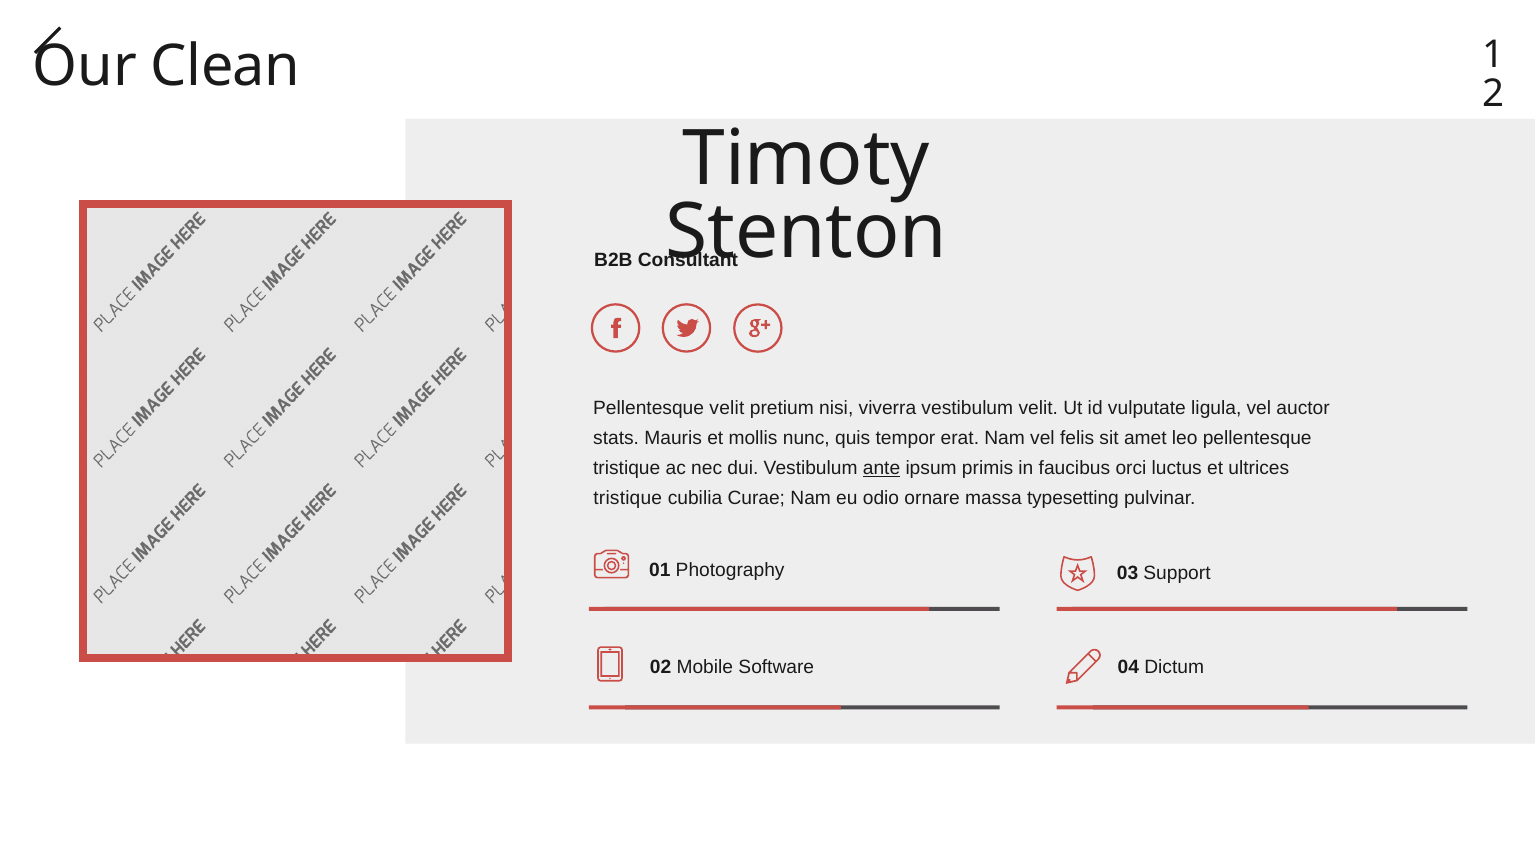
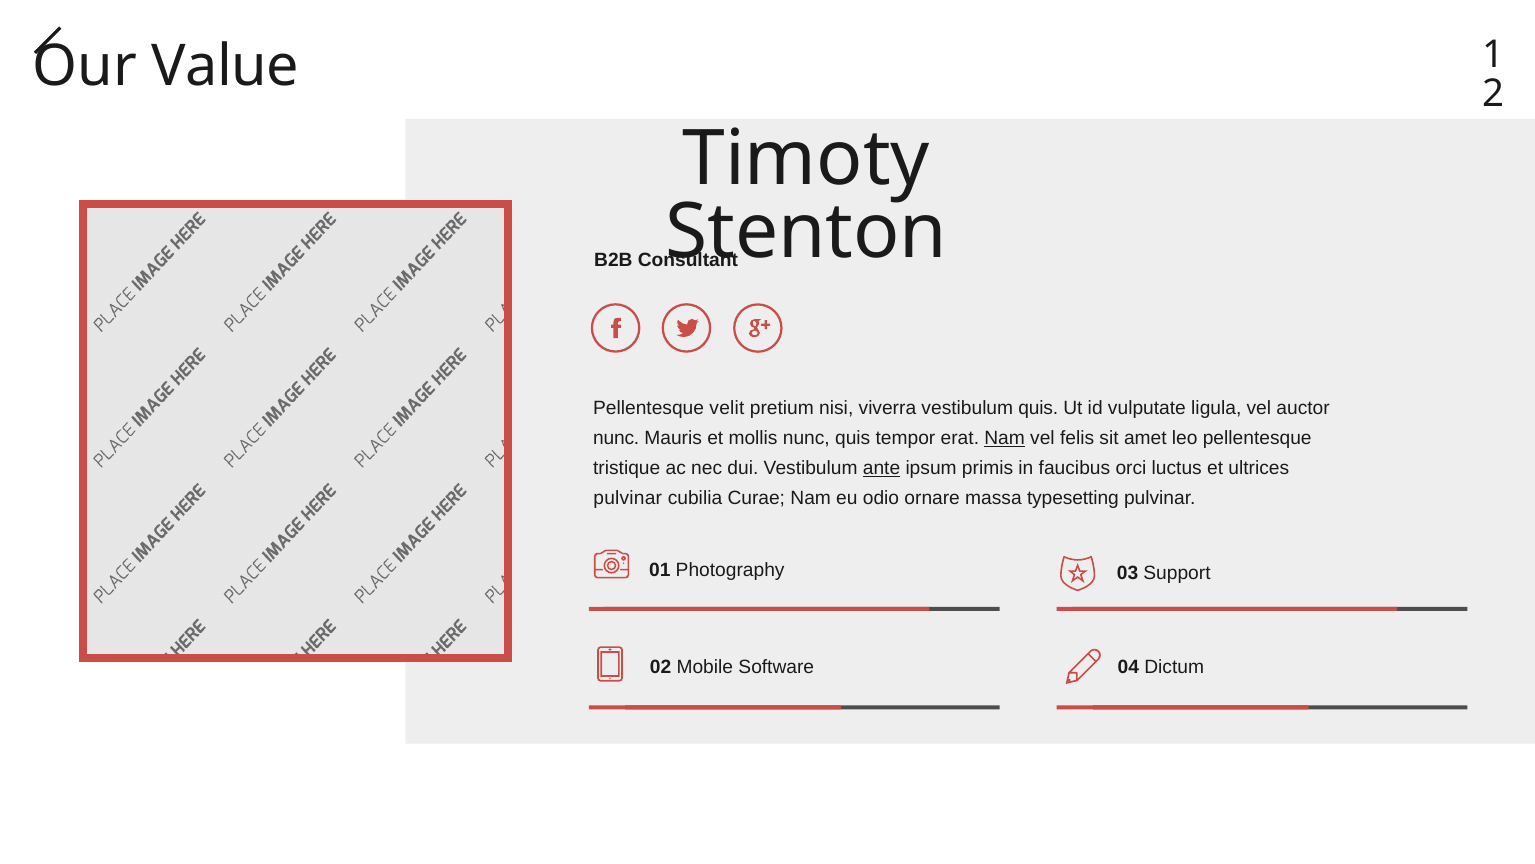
Clean: Clean -> Value (226, 66)
vestibulum velit: velit -> quis (1038, 408)
stats: stats -> nunc (616, 438)
Nam underline: none -> present (1005, 438)
tristique: tristique -> pulvinar (628, 498)
